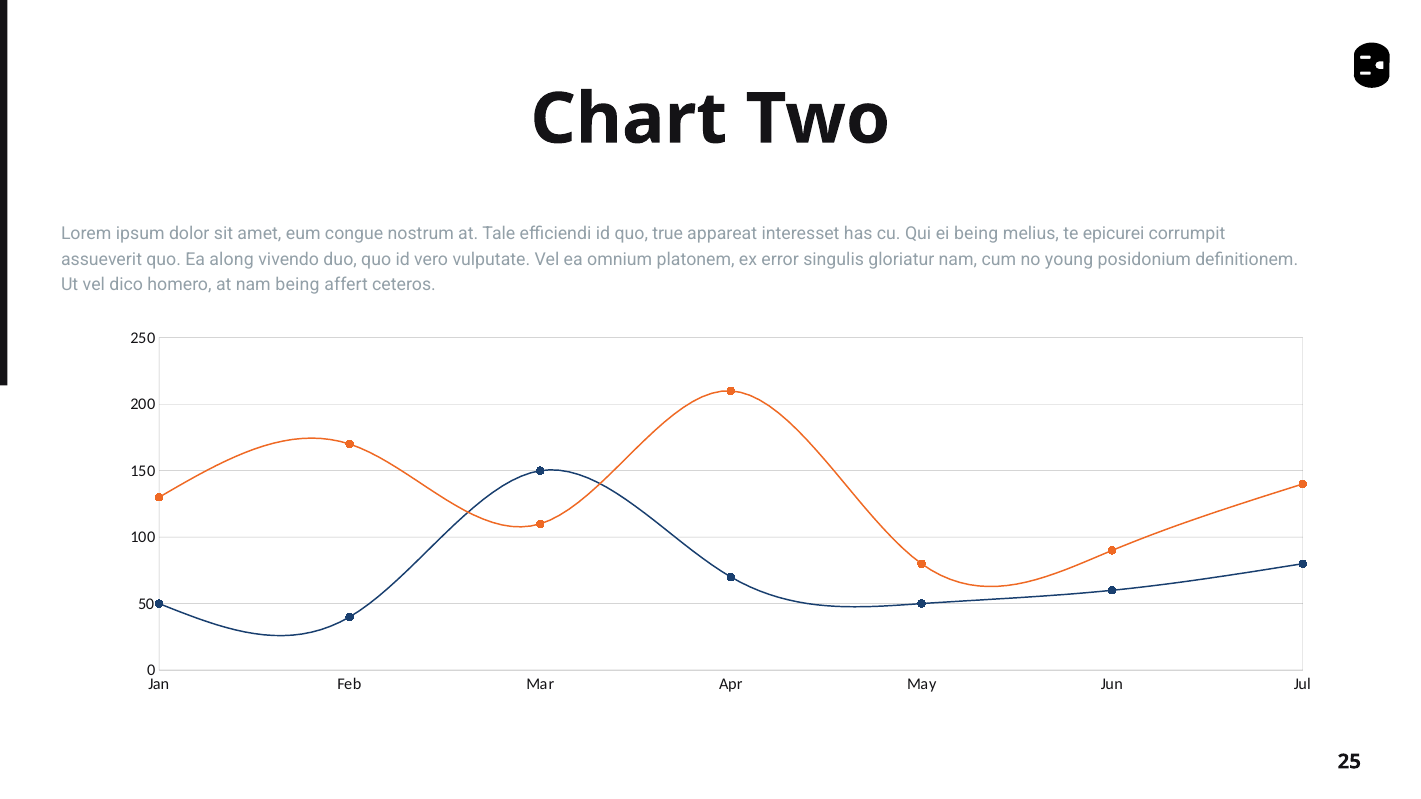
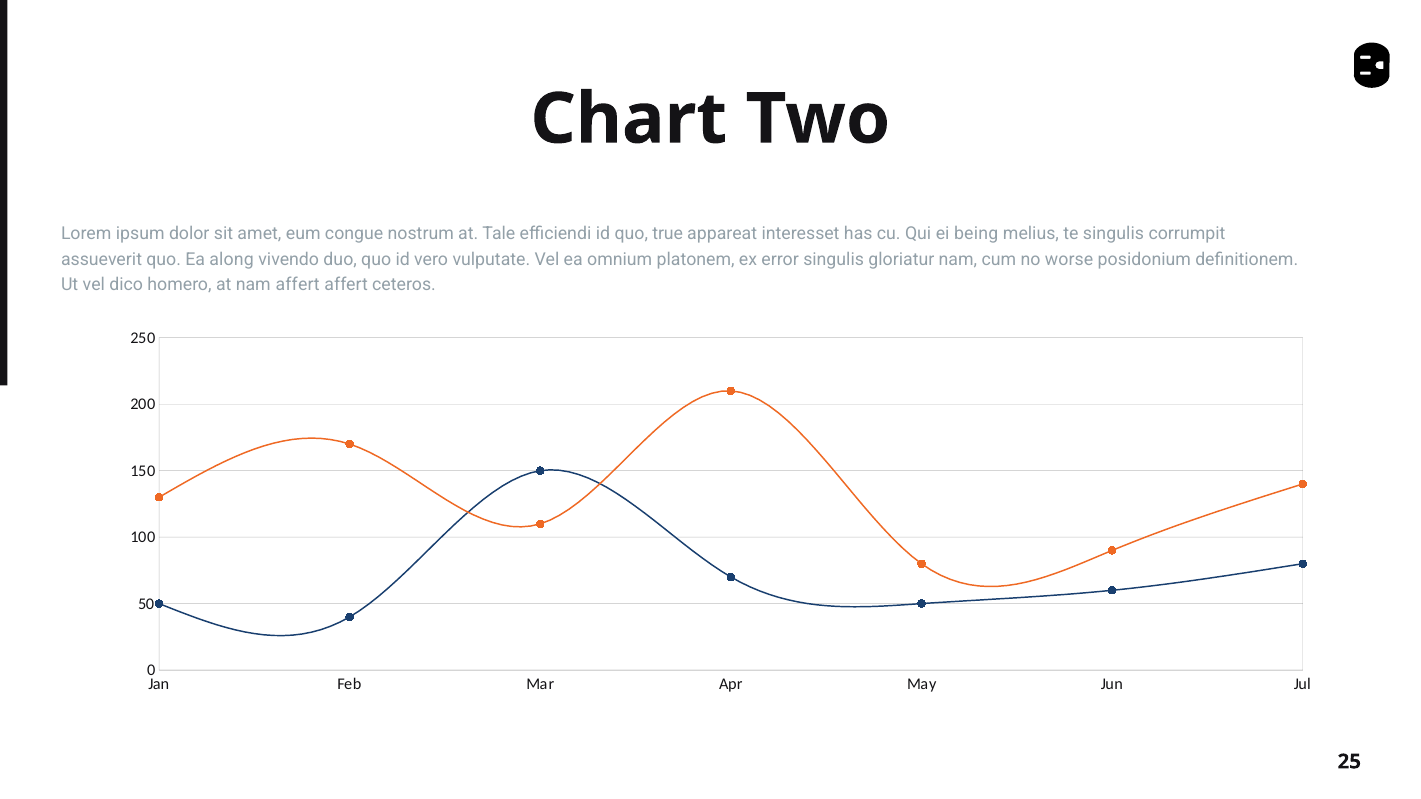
te epicurei: epicurei -> singulis (1114, 234)
young: young -> worse (1069, 260)
nam being: being -> affert (298, 285)
